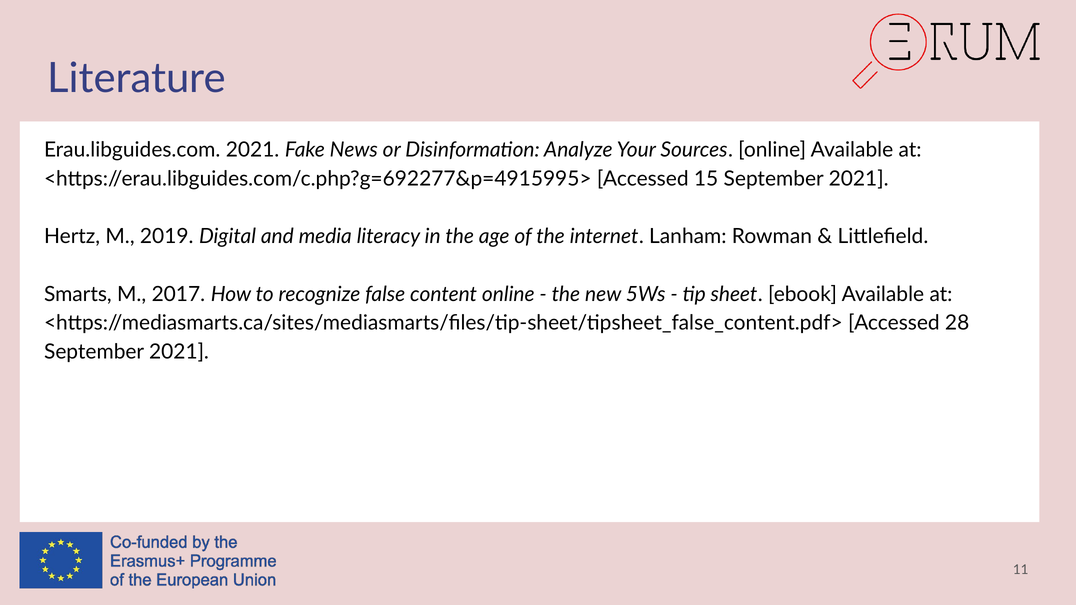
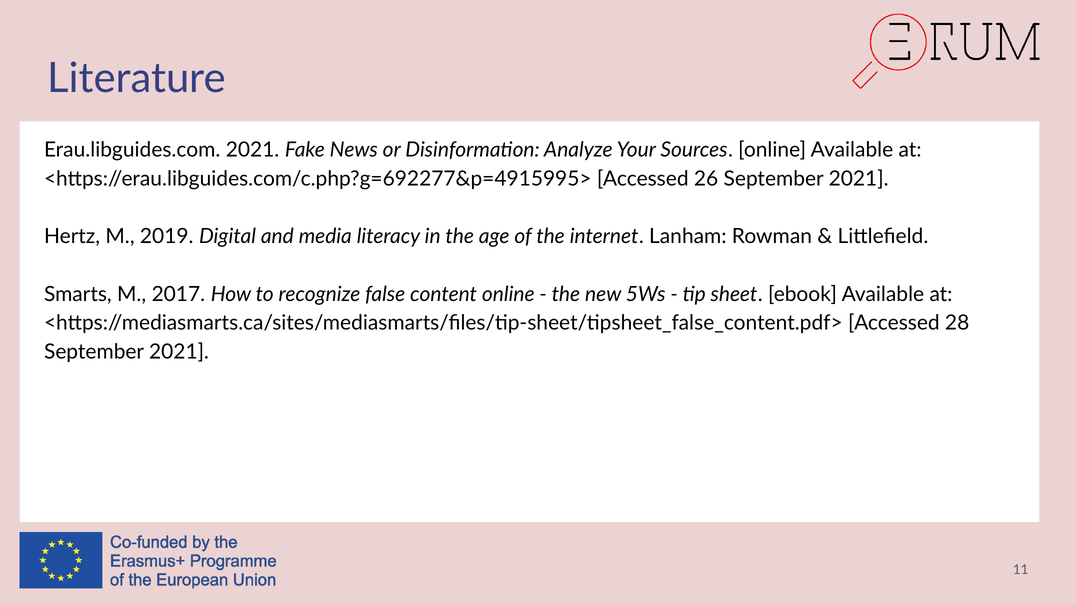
15: 15 -> 26 (706, 179)
